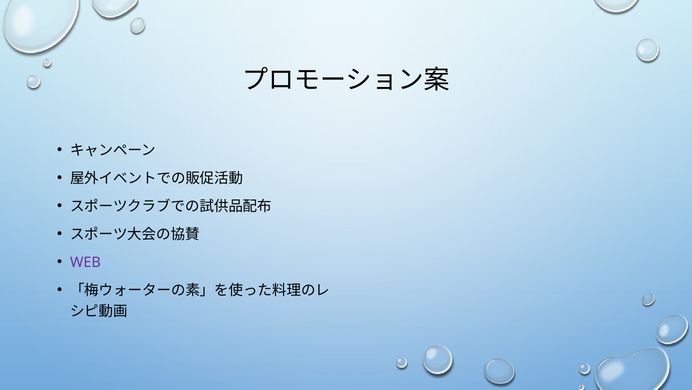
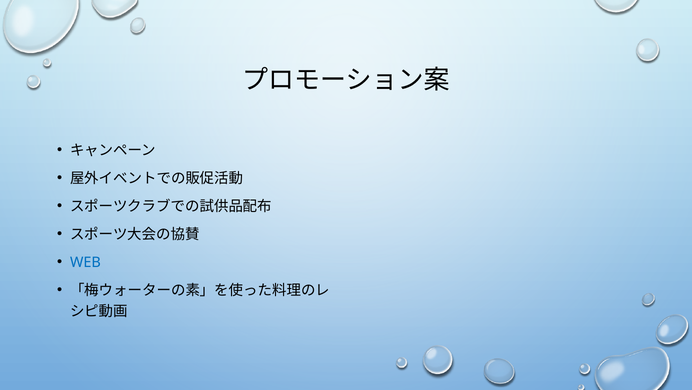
WEB colour: purple -> blue (85, 262)
